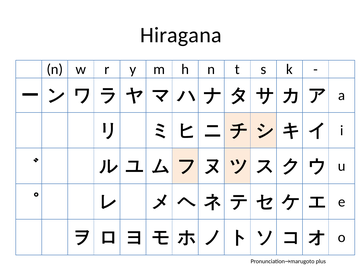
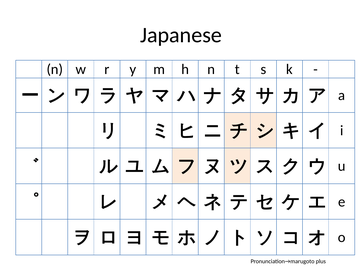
Hiragana: Hiragana -> Japanese (181, 35)
